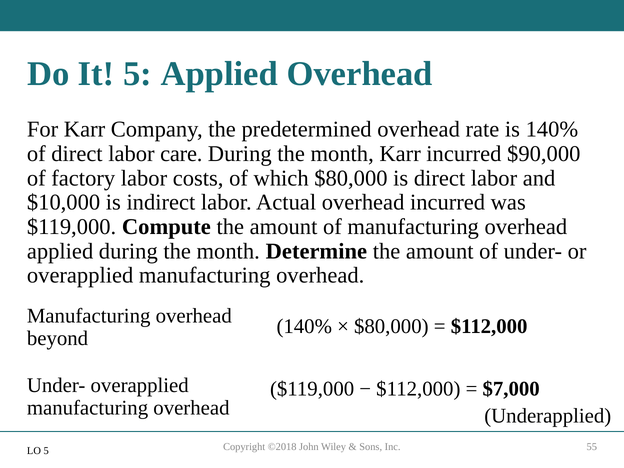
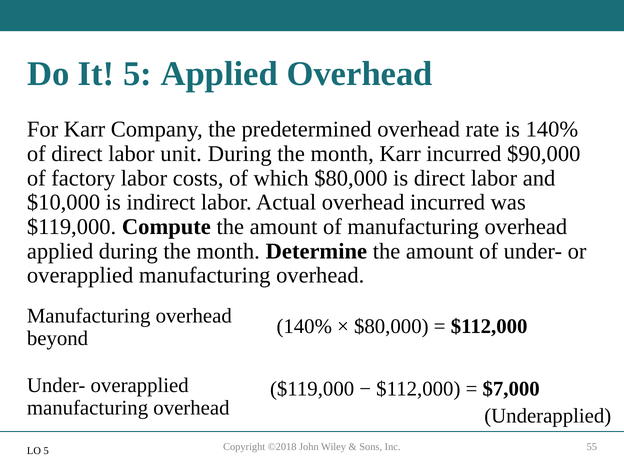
care: care -> unit (181, 154)
